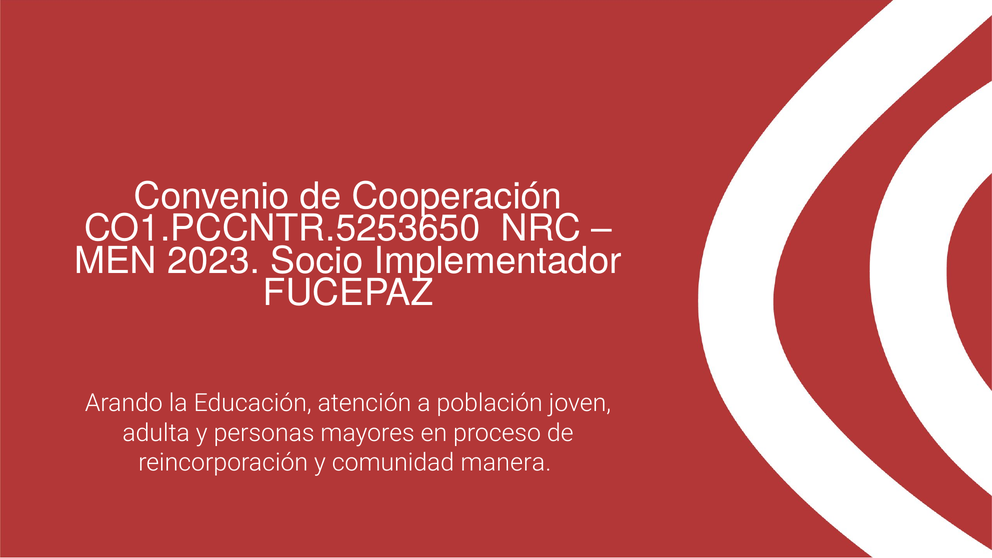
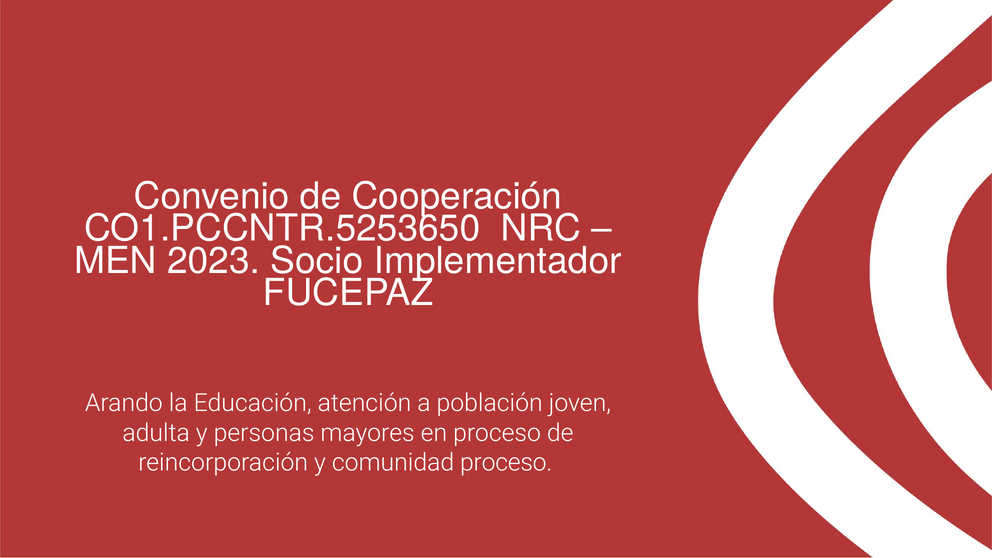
comunidad manera: manera -> proceso (506, 463)
